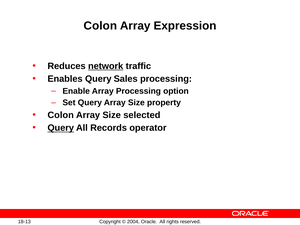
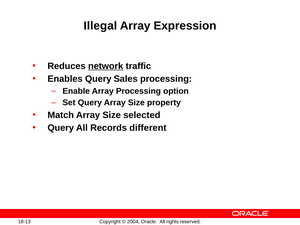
Colon: Colon -> Illegal (100, 26)
Colon: Colon -> Match (61, 115)
Query underline: present -> none (61, 128)
operator: operator -> different (148, 128)
